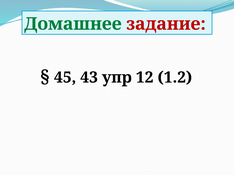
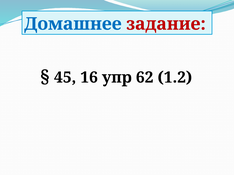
Домашнее colour: green -> blue (73, 24)
43: 43 -> 16 (89, 78)
12: 12 -> 62 (145, 78)
